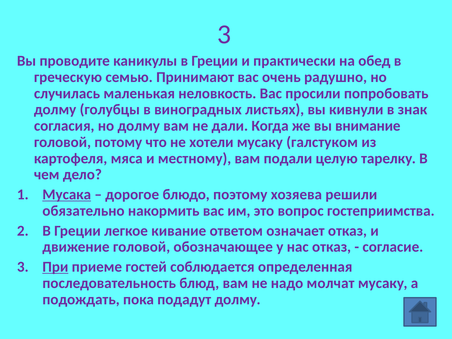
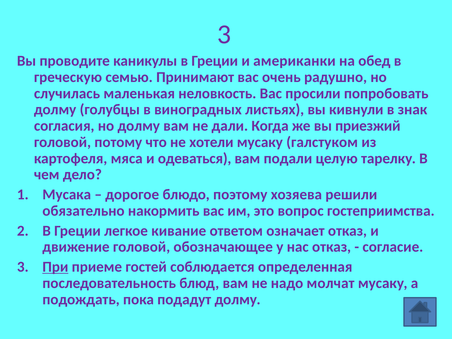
практически: практически -> американки (294, 61)
внимание: внимание -> приезжий (368, 126)
местному: местному -> одеваться (195, 158)
Мусака underline: present -> none (67, 195)
